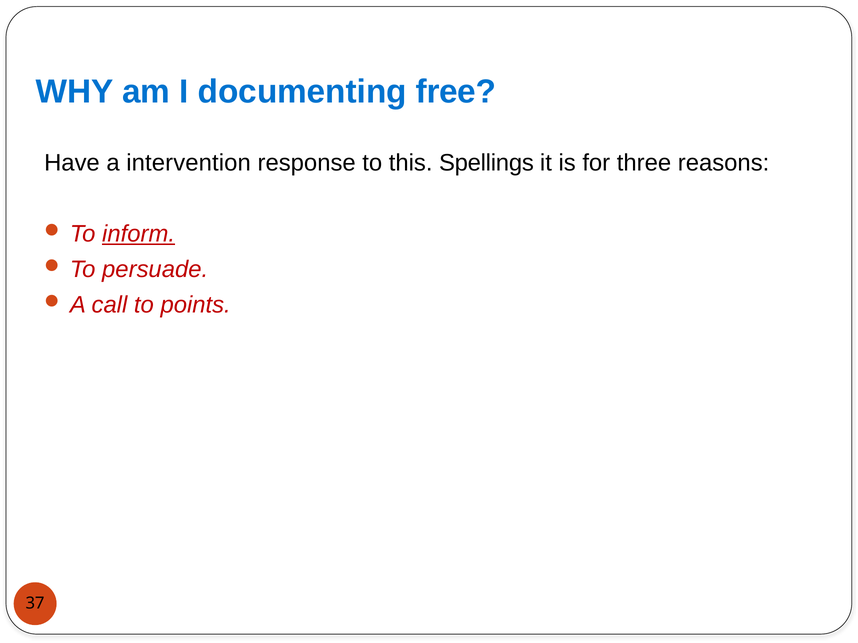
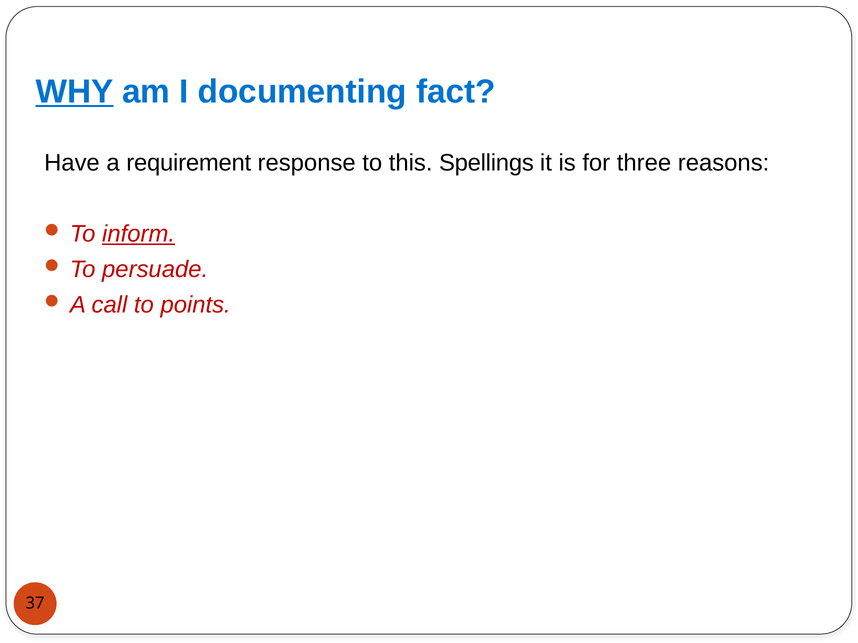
WHY underline: none -> present (75, 92)
free: free -> fact (456, 92)
intervention: intervention -> requirement (189, 163)
